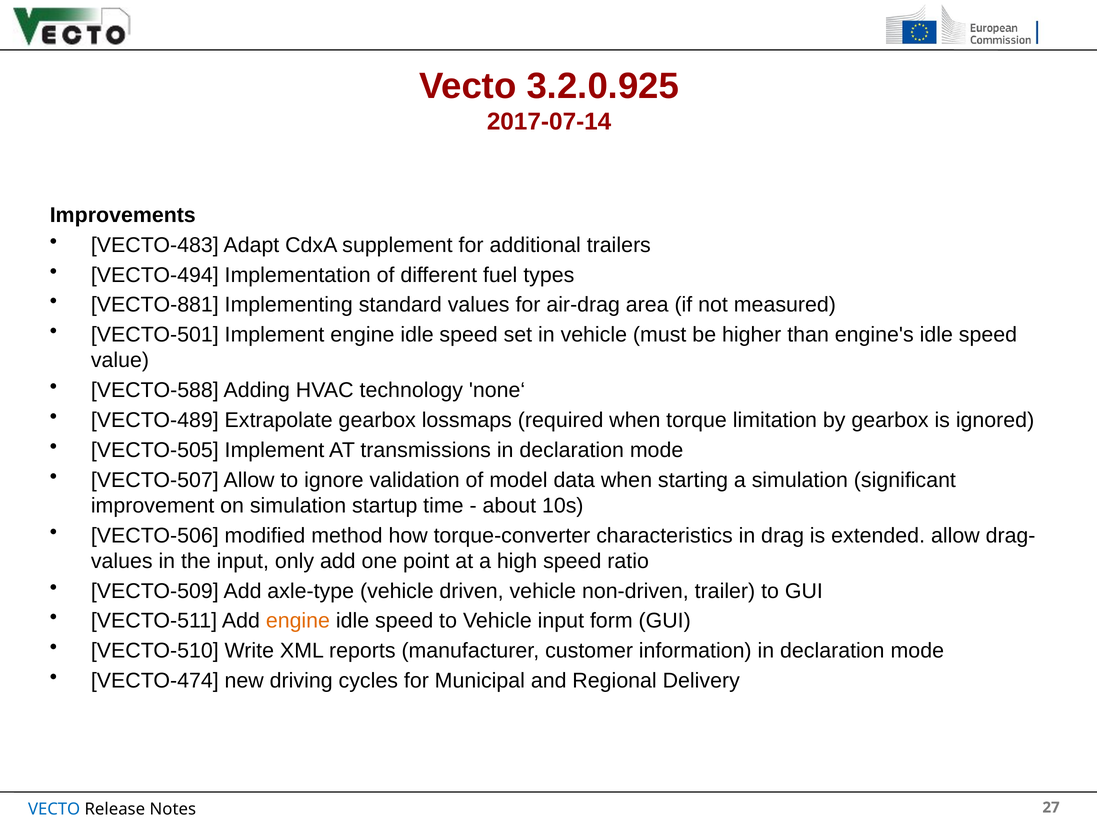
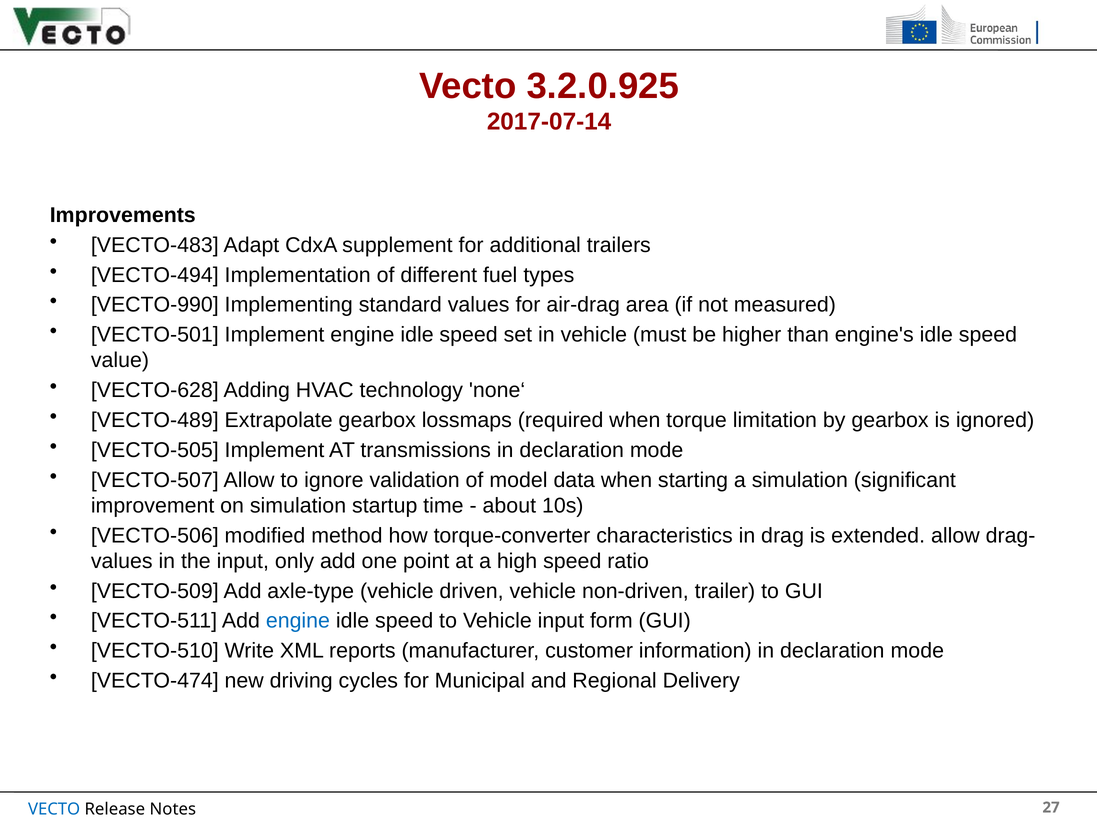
VECTO-881: VECTO-881 -> VECTO-990 (155, 305)
VECTO-588: VECTO-588 -> VECTO-628 (155, 390)
engine colour: orange -> blue (298, 621)
